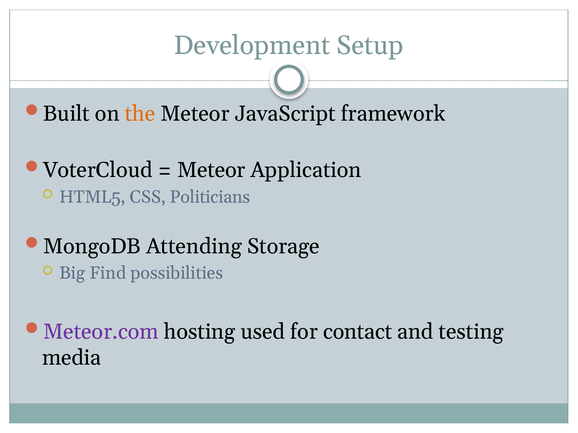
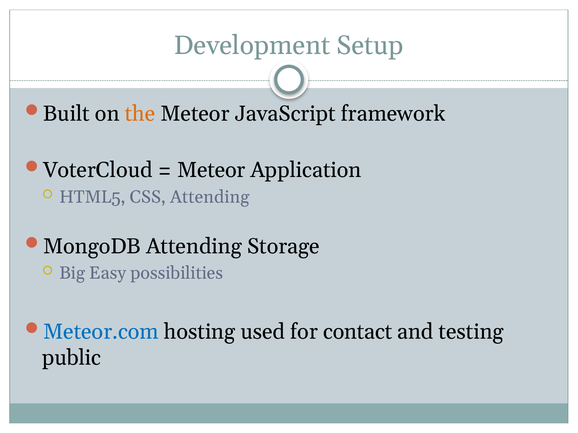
CSS Politicians: Politicians -> Attending (210, 197)
Find: Find -> Easy (108, 273)
Meteor.com colour: purple -> blue (101, 332)
media: media -> public (72, 358)
